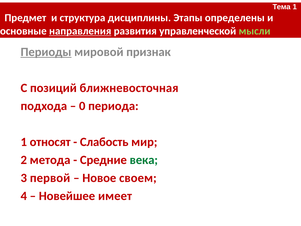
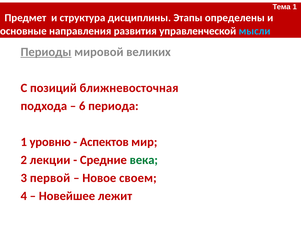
направления underline: present -> none (80, 31)
мысли colour: light green -> light blue (255, 31)
признак: признак -> великих (149, 52)
0: 0 -> 6 (82, 106)
относят: относят -> уровню (50, 142)
Слабость: Слабость -> Аспектов (104, 142)
метода: метода -> лекции (50, 160)
имеет: имеет -> лежит (115, 196)
